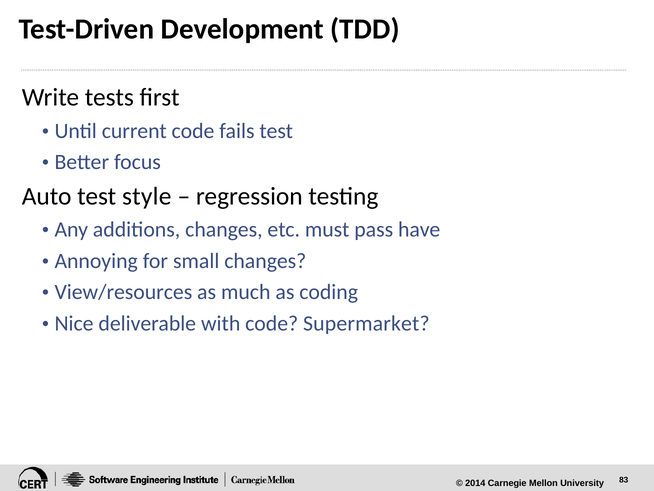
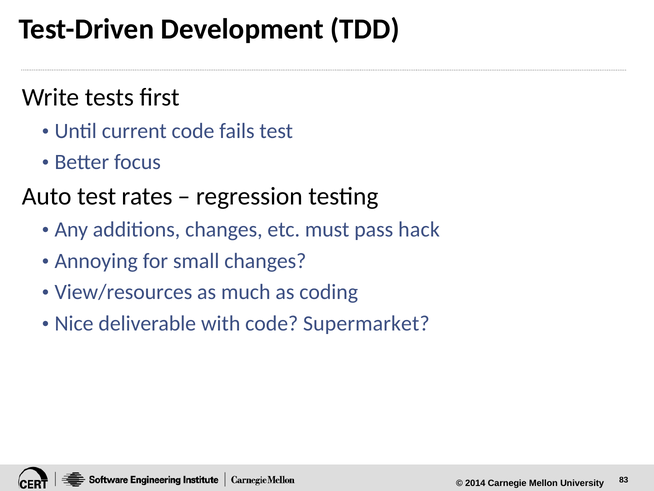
style: style -> rates (147, 196)
have: have -> hack (419, 229)
